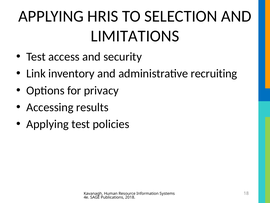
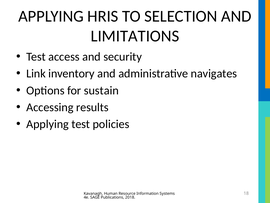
recruiting: recruiting -> navigates (214, 73)
privacy: privacy -> sustain (101, 90)
